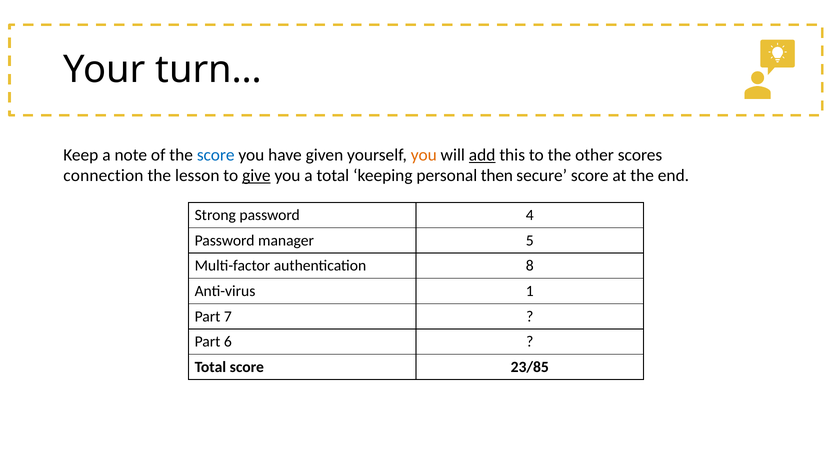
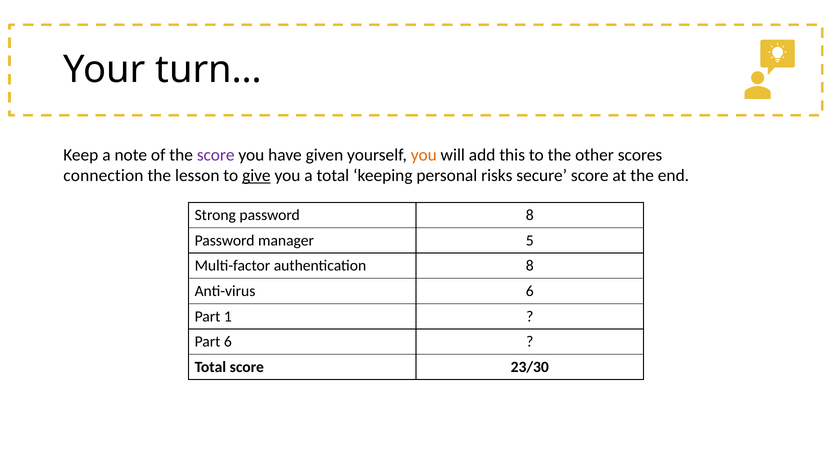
score colour: blue -> purple (216, 155)
add underline: present -> none (482, 155)
then: then -> risks (497, 176)
password 4: 4 -> 8 (530, 215)
Anti-virus 1: 1 -> 6 (530, 291)
7: 7 -> 1 (228, 316)
23/85: 23/85 -> 23/30 (530, 367)
